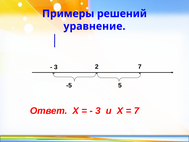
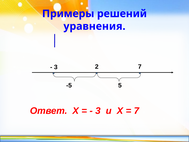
уравнение: уравнение -> уравнения (94, 26)
